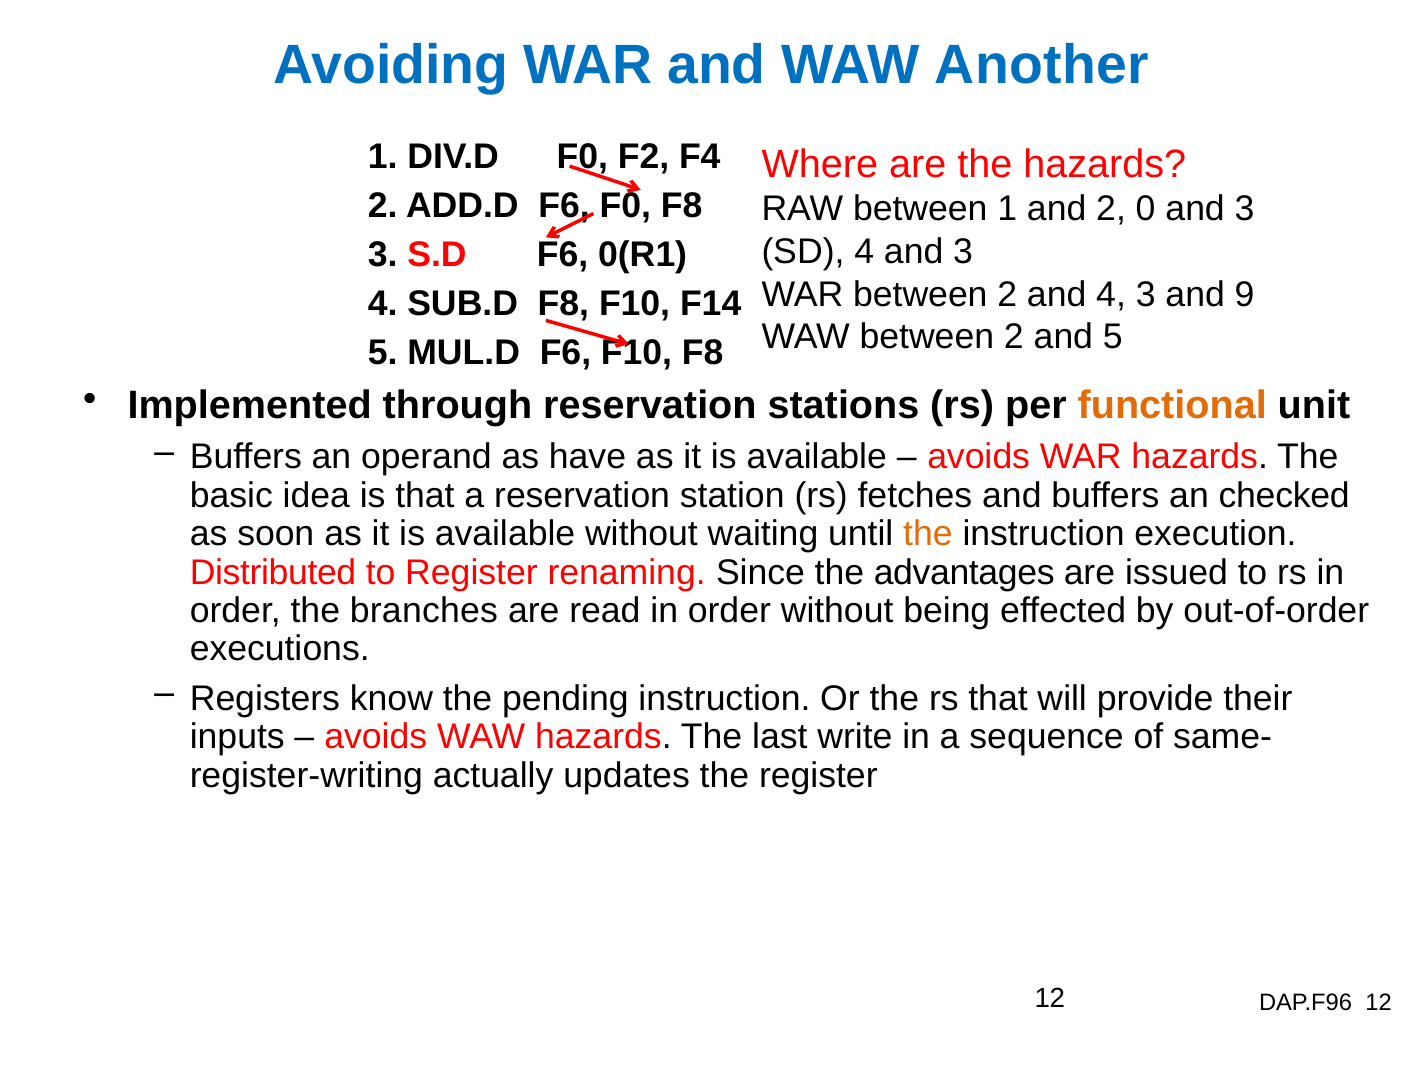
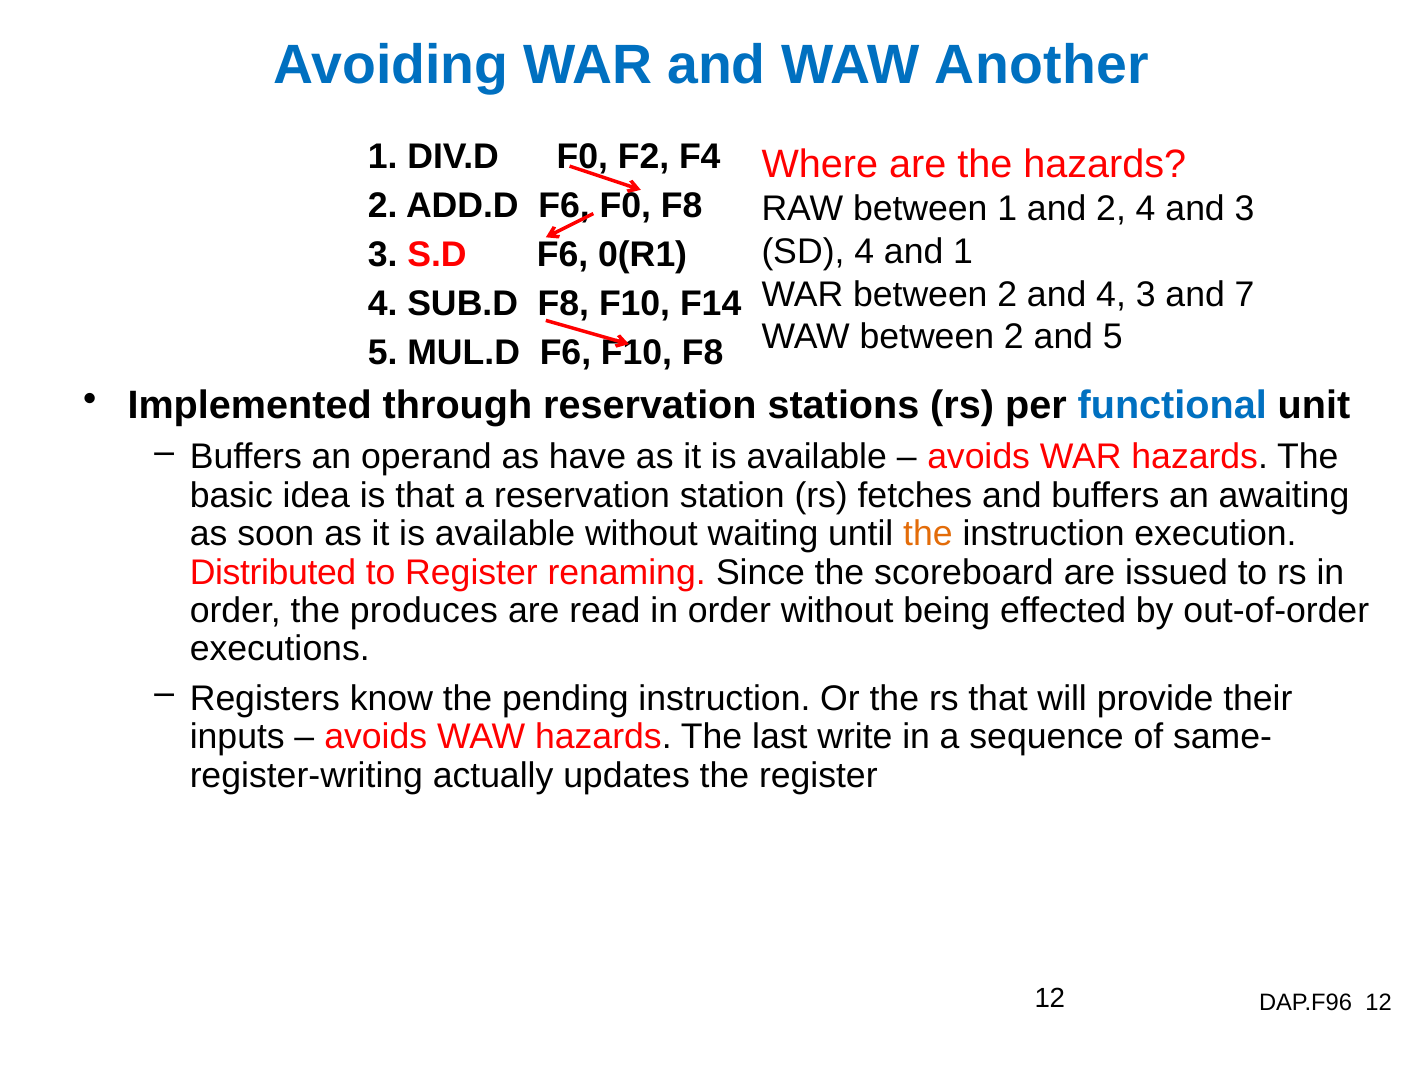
2 0: 0 -> 4 (1146, 209)
4 and 3: 3 -> 1 (963, 252)
9: 9 -> 7 (1245, 294)
functional colour: orange -> blue (1172, 406)
checked: checked -> awaiting (1284, 495)
advantages: advantages -> scoreboard (964, 572)
branches: branches -> produces (424, 611)
